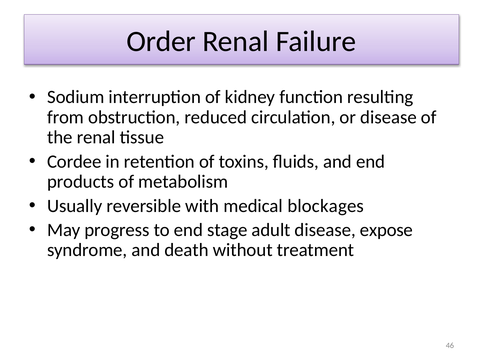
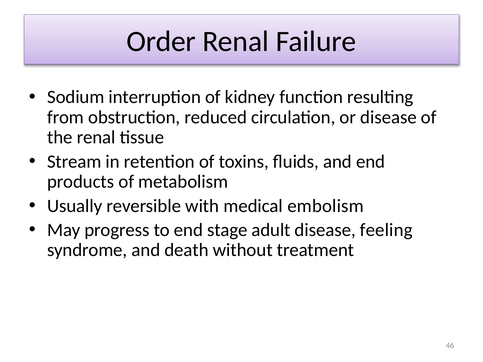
Cordee: Cordee -> Stream (74, 162)
blockages: blockages -> embolism (326, 206)
expose: expose -> feeling (386, 230)
